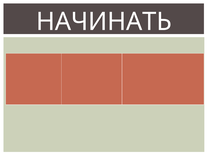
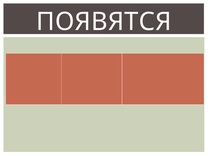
НАЧИНАТЬ: НАЧИНАТЬ -> ПОЯВЯТСЯ (104, 22)
